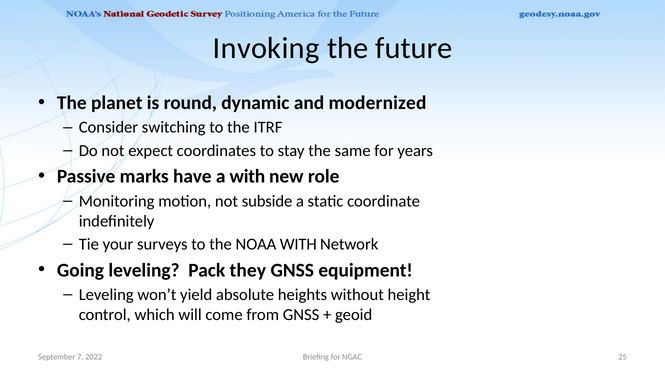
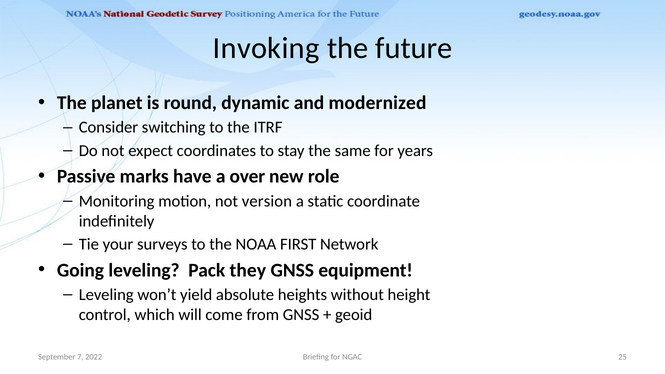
a with: with -> over (247, 176)
subside: subside -> version (267, 201)
NOAA WITH: WITH -> FIRST (298, 244)
